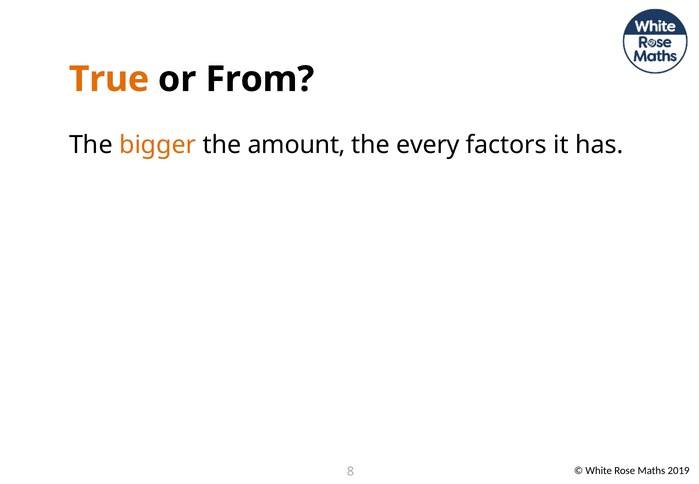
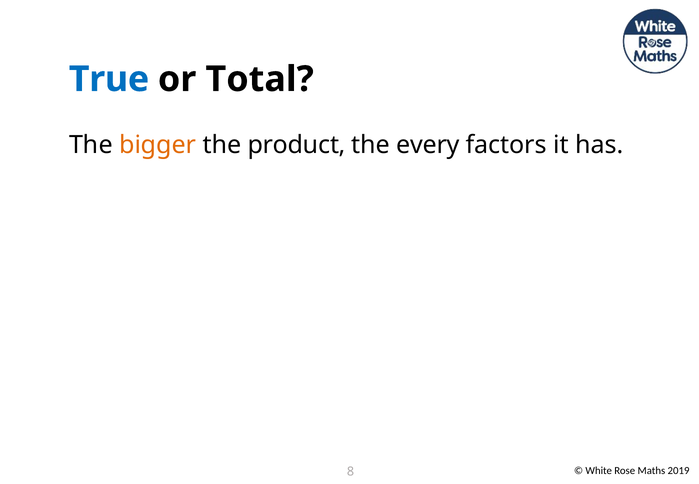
True colour: orange -> blue (109, 79)
From: From -> Total (260, 79)
amount: amount -> product (297, 145)
